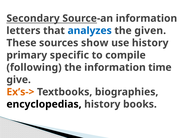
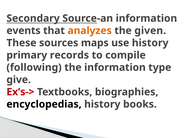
letters: letters -> events (23, 31)
analyzes colour: blue -> orange (90, 31)
show: show -> maps (95, 43)
specific: specific -> records (69, 55)
time: time -> type (160, 68)
Ex’s-> colour: orange -> red (20, 92)
